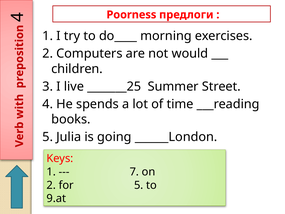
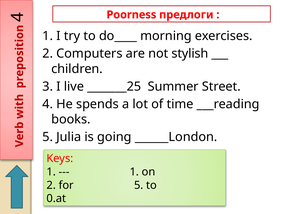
would: would -> stylish (190, 54)
7: 7 -> 1 (134, 172)
9.at: 9.at -> 0.at (56, 198)
